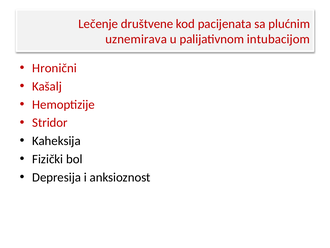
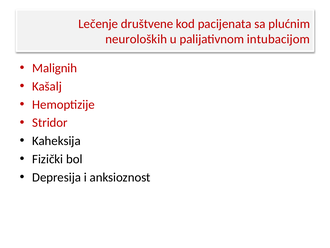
uznemirava: uznemirava -> neuroloških (136, 39)
Hronični: Hronični -> Malignih (55, 68)
